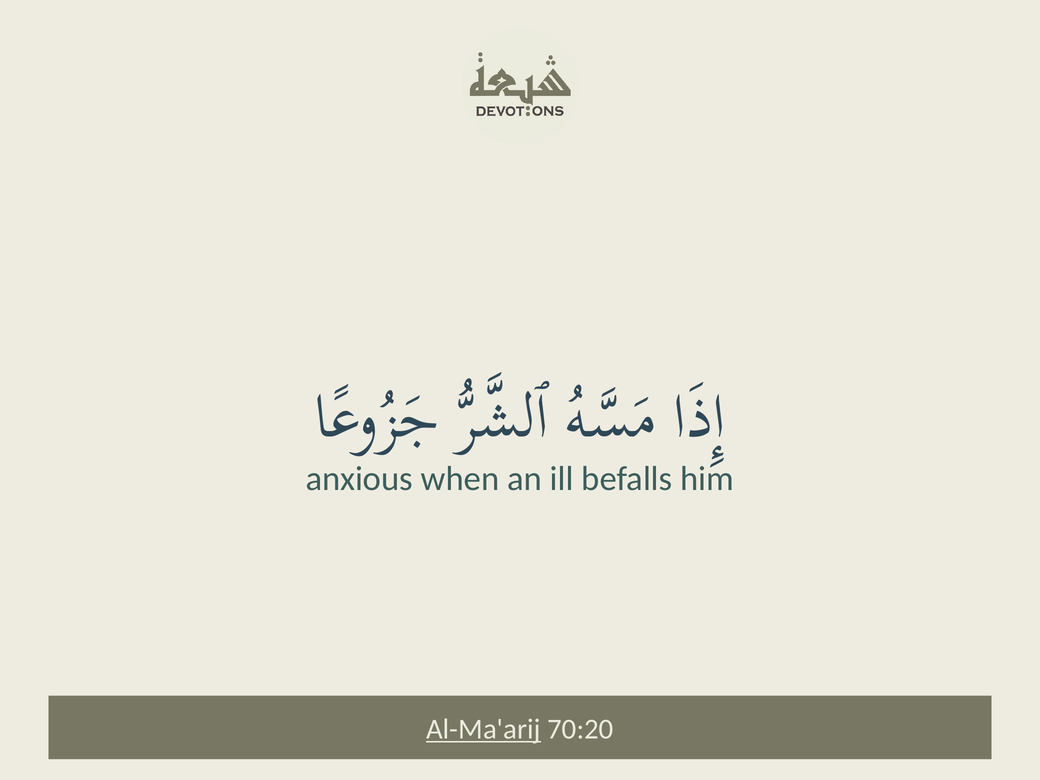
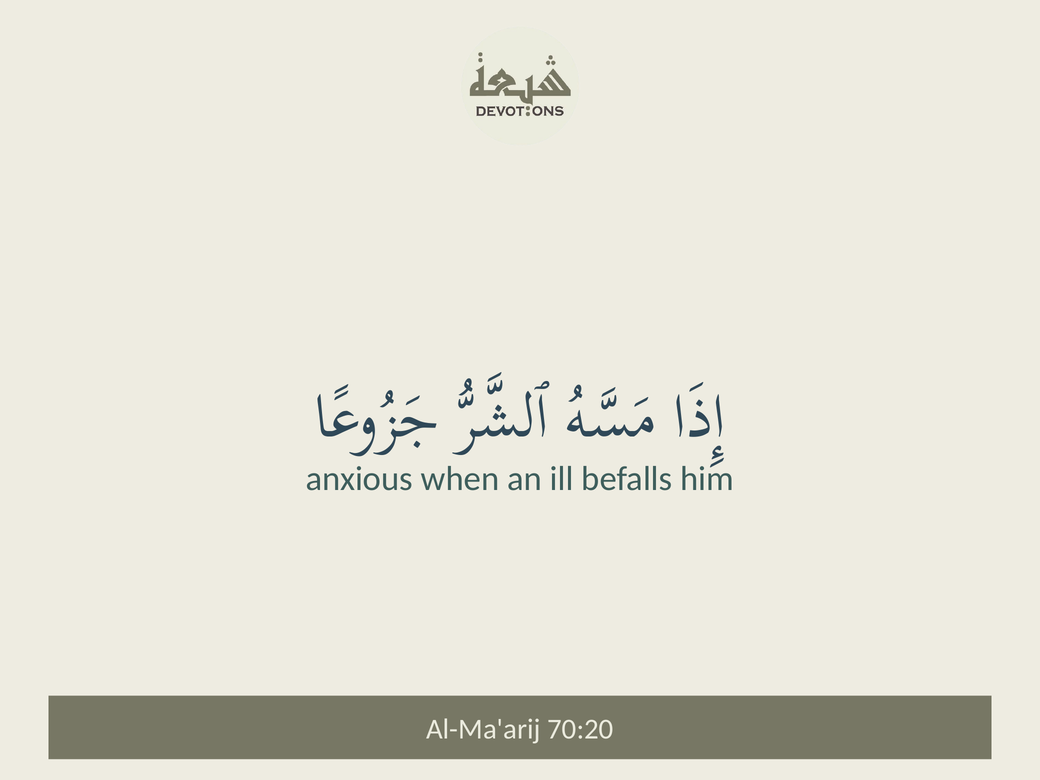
Al-Ma'arij underline: present -> none (483, 729)
